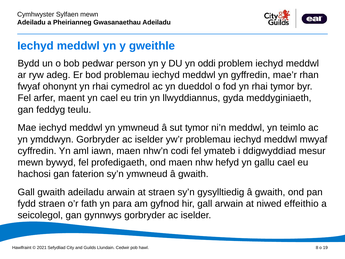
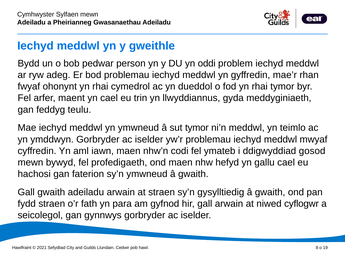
mesur: mesur -> gosod (312, 151)
effeithio: effeithio -> cyflogwr (301, 203)
